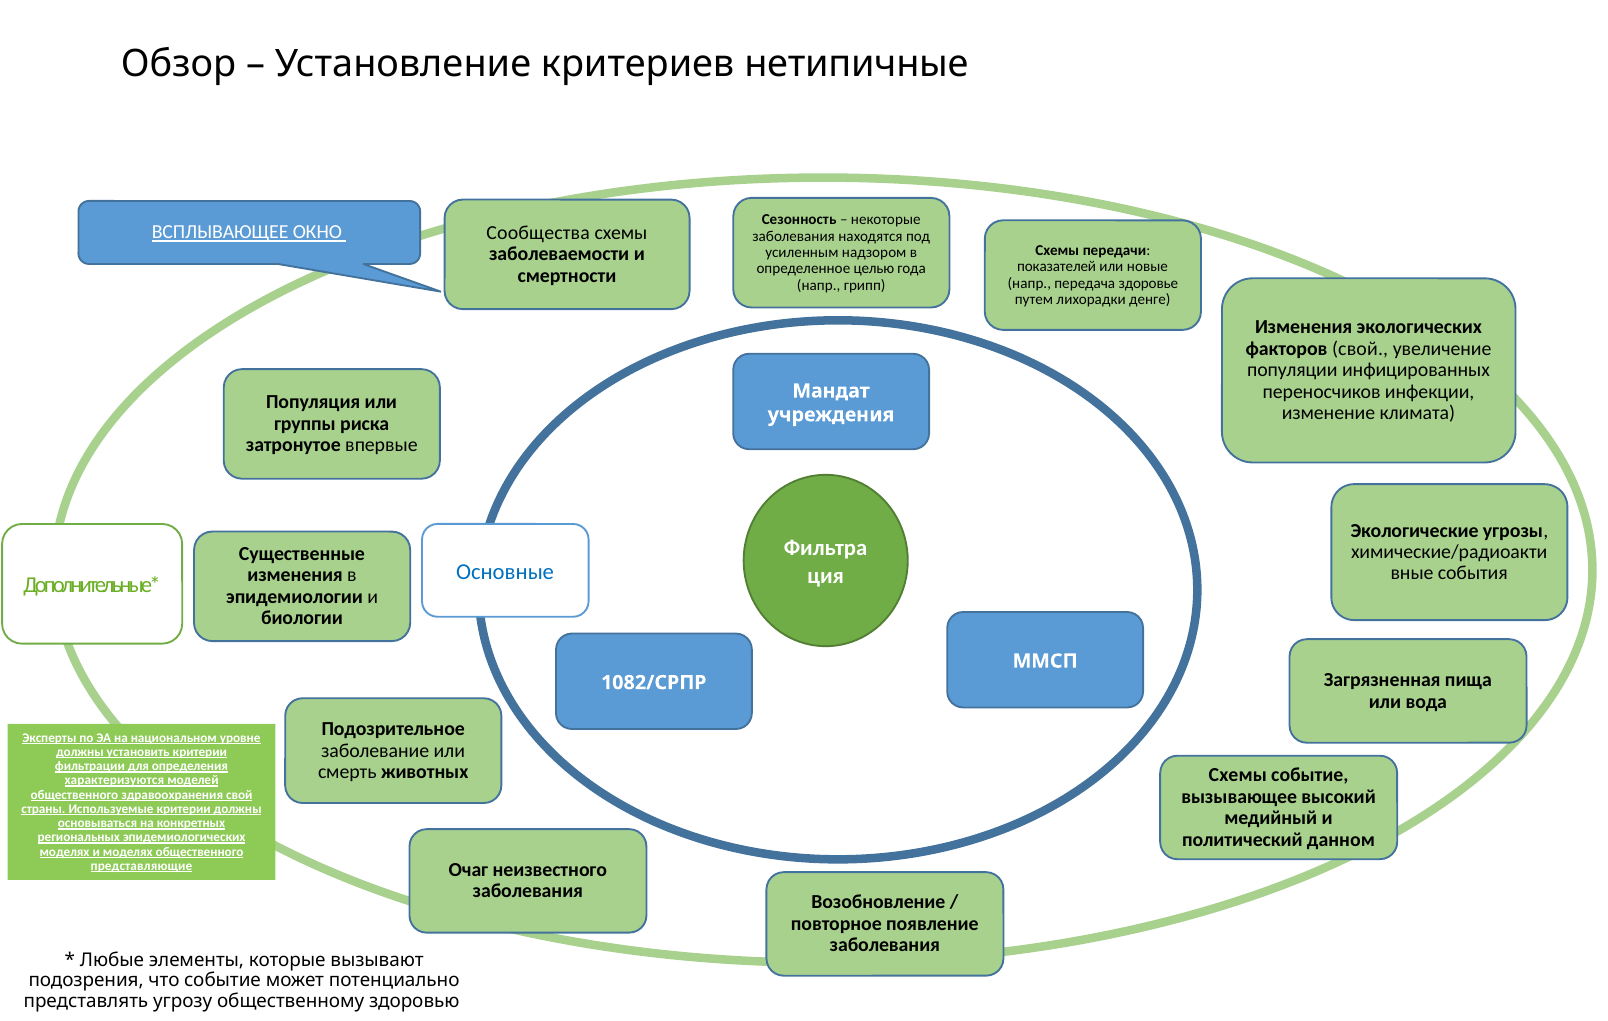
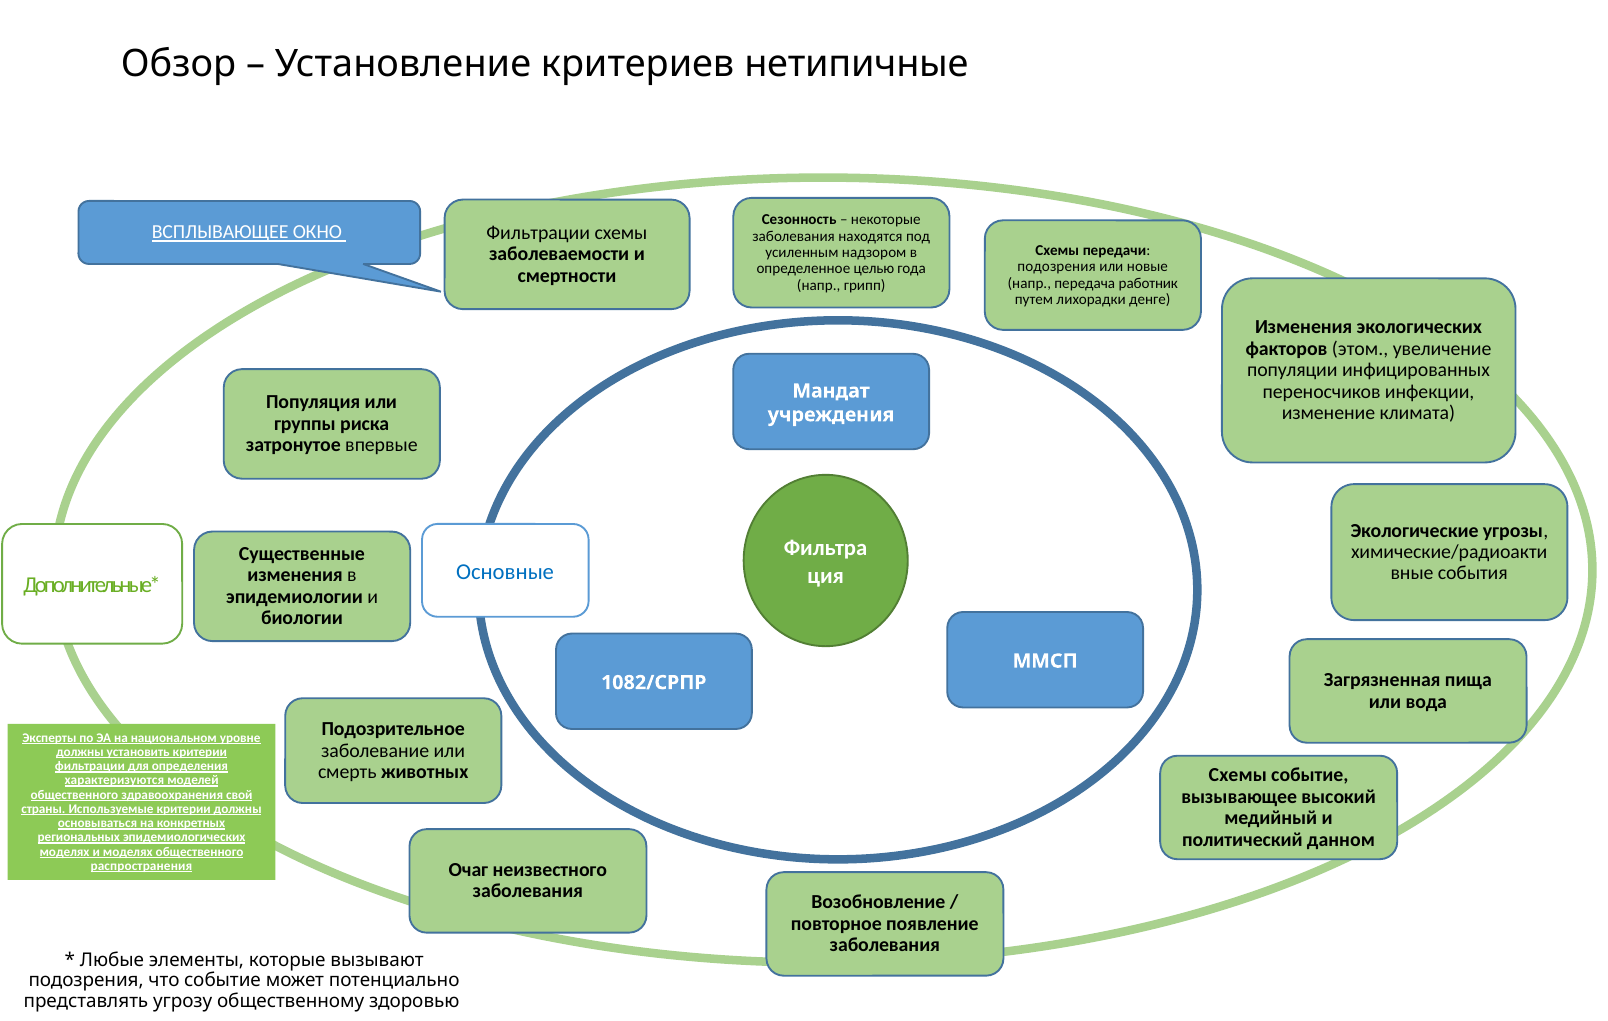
Сообщества: Сообщества -> Фильтрации (538, 233)
показателей: показателей -> подозрения (1057, 267)
здоровье: здоровье -> работник (1148, 283)
факторов свой: свой -> этом (1360, 349)
представляющие: представляющие -> распространения (141, 866)
